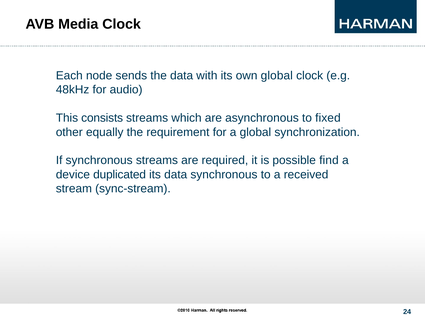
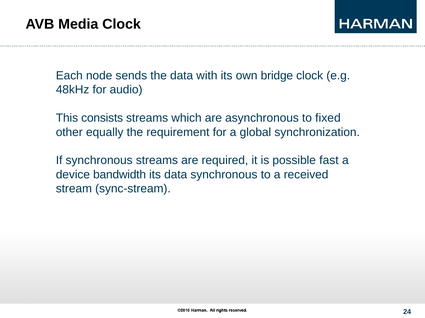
own global: global -> bridge (277, 76)
find: find -> fast (329, 161)
duplicated: duplicated -> bandwidth (120, 175)
